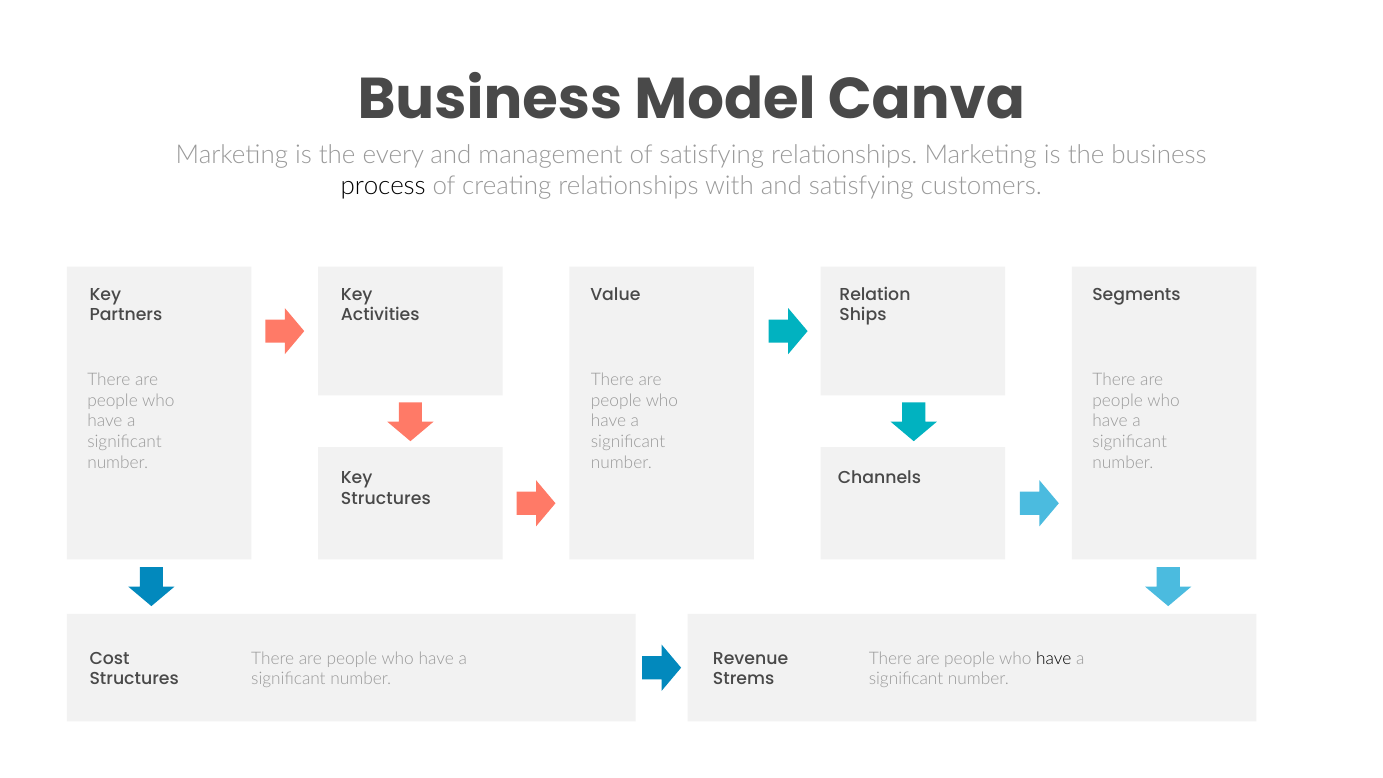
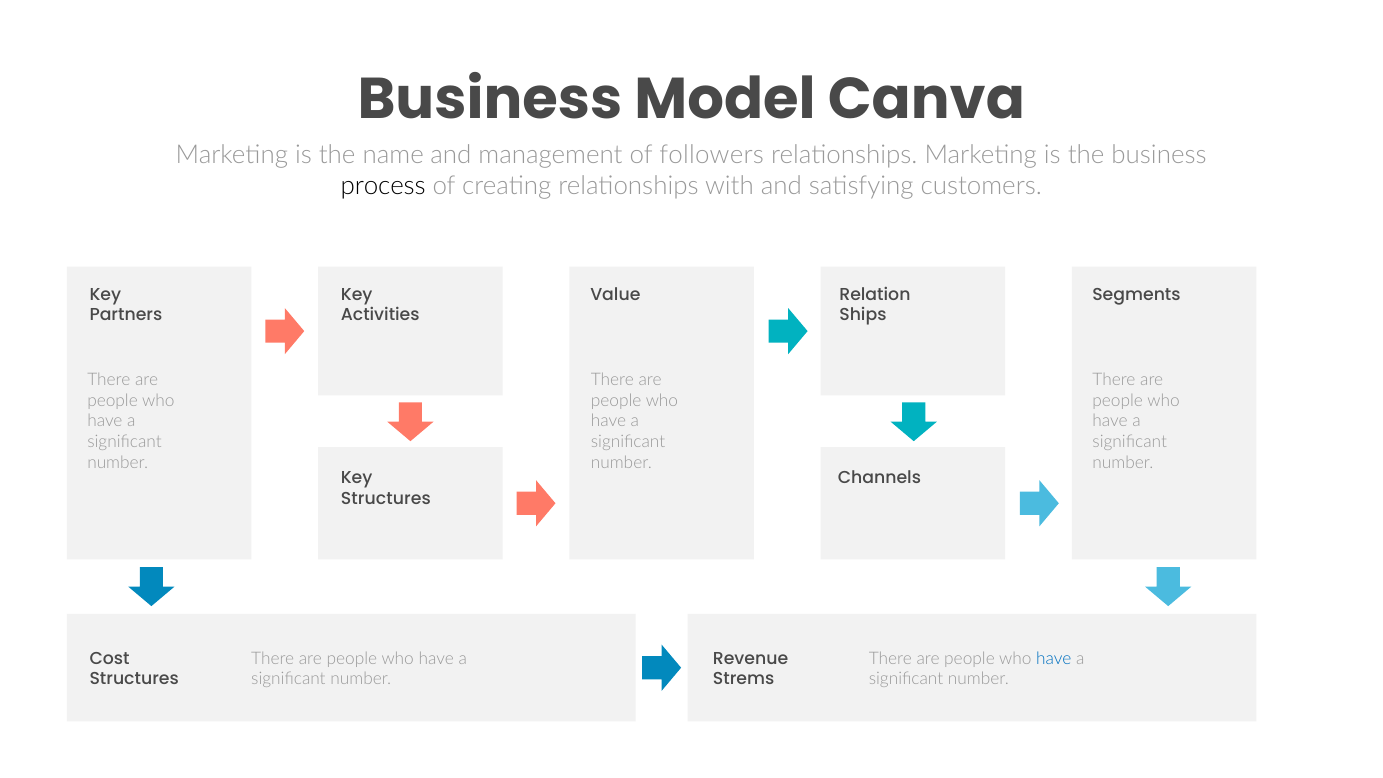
every: every -> name (393, 155)
of satisfying: satisfying -> followers (712, 155)
have colour: black -> blue (1054, 658)
